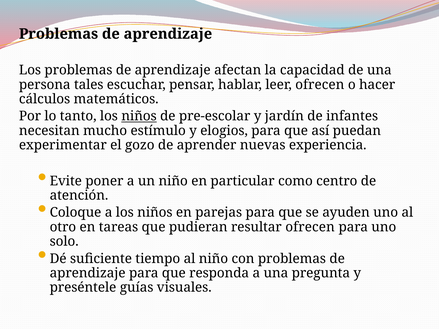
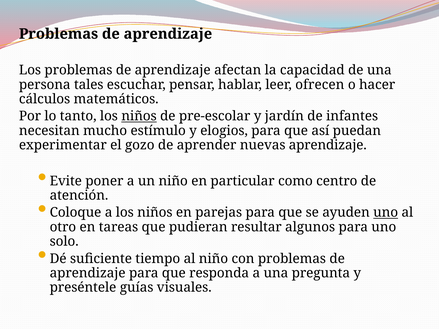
nuevas experiencia: experiencia -> aprendizaje (328, 145)
uno underline: none -> present (386, 213)
resultar ofrecen: ofrecen -> algunos (310, 227)
